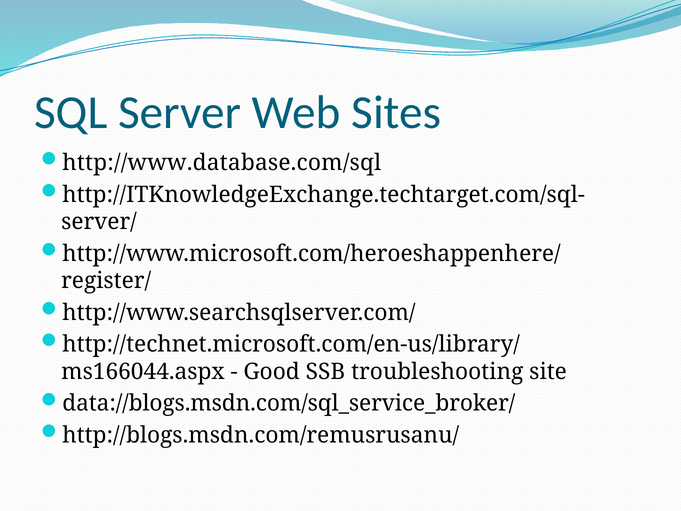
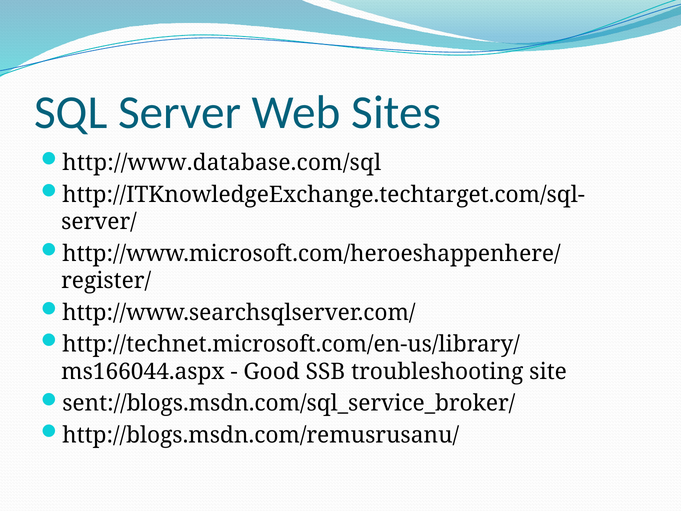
data://blogs.msdn.com/sql_service_broker/: data://blogs.msdn.com/sql_service_broker/ -> sent://blogs.msdn.com/sql_service_broker/ (289, 403)
